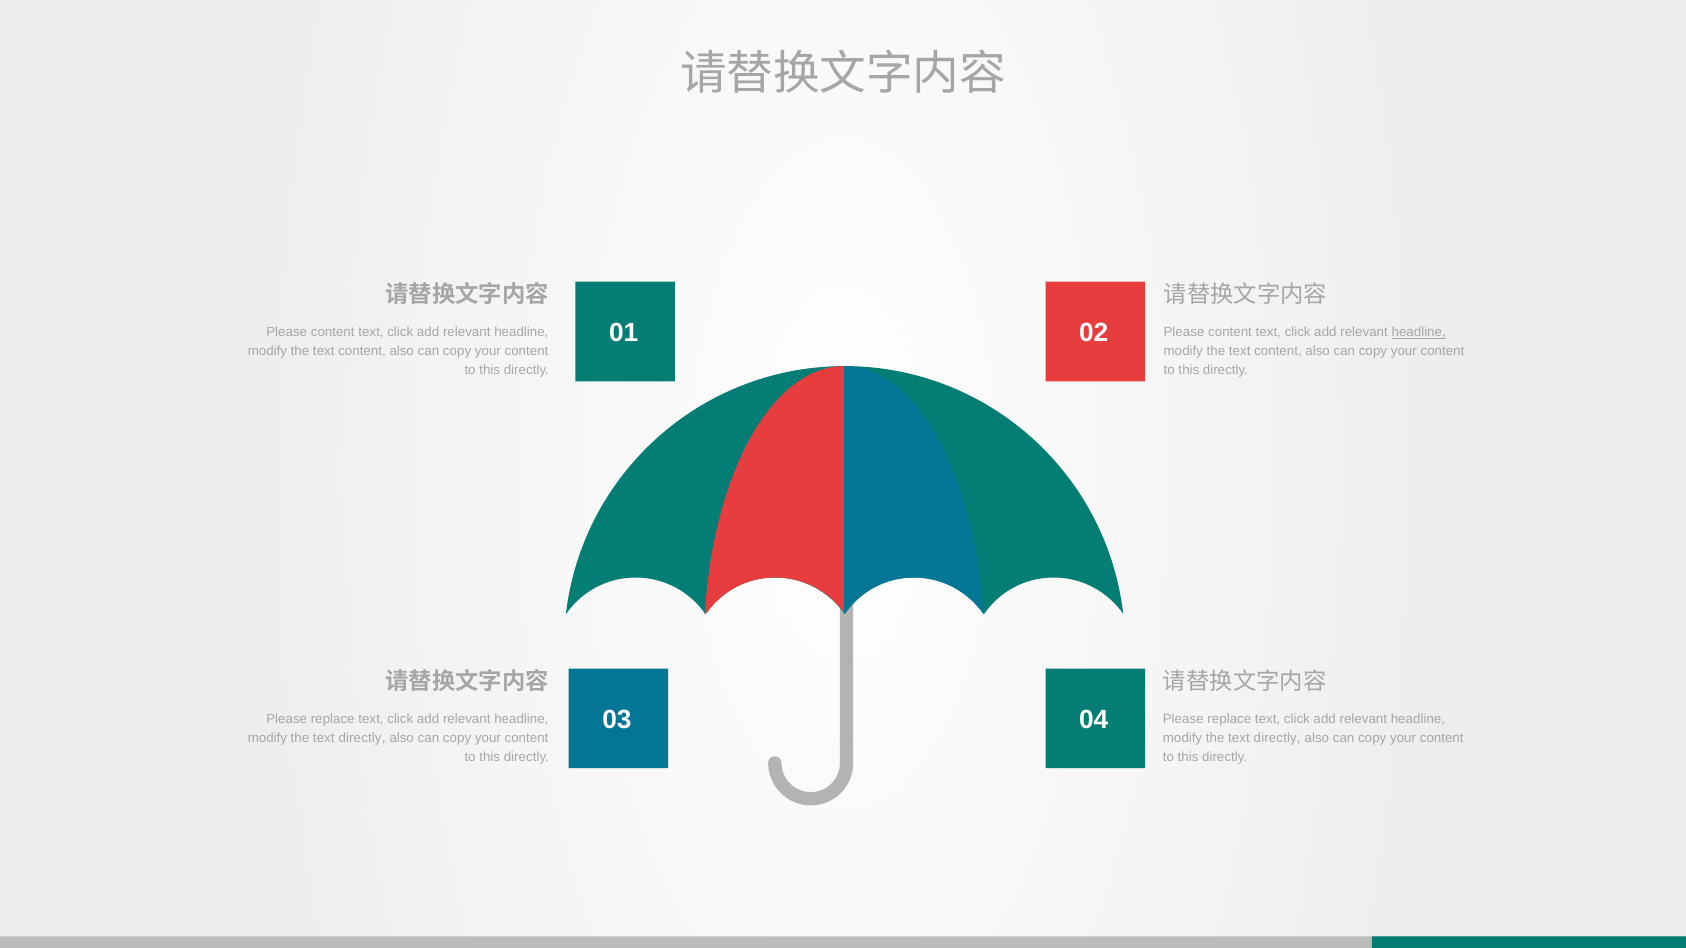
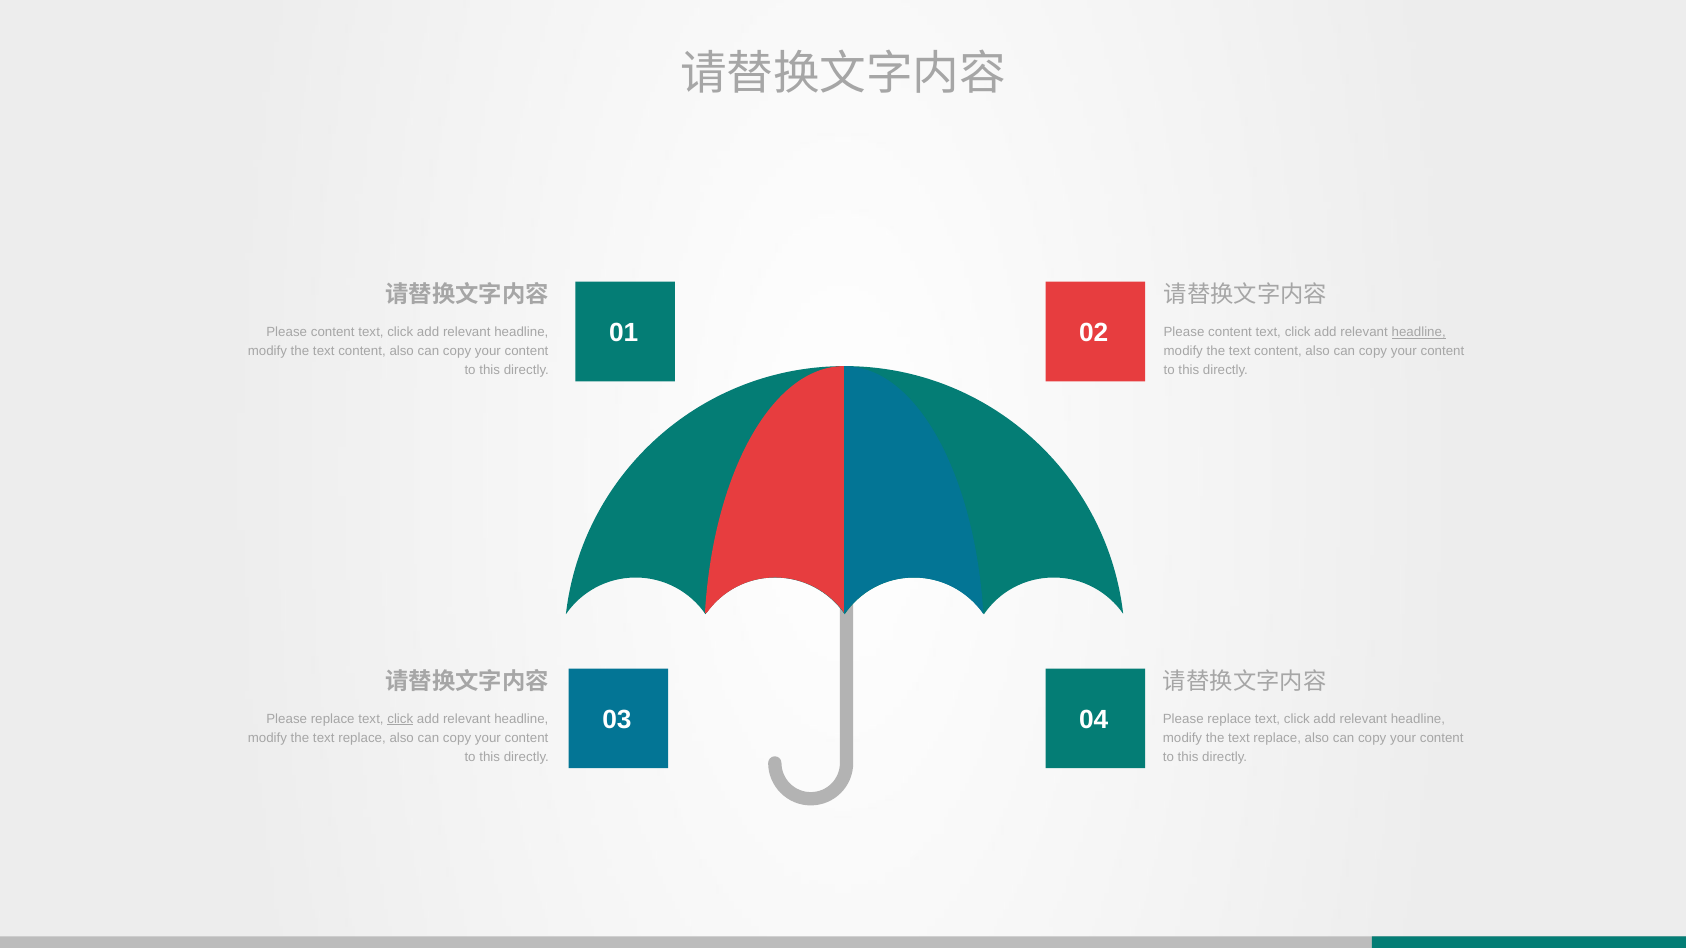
click underline: none -> present (400, 719)
directly: directly -> replace (362, 739)
directly: directly -> replace (1277, 739)
